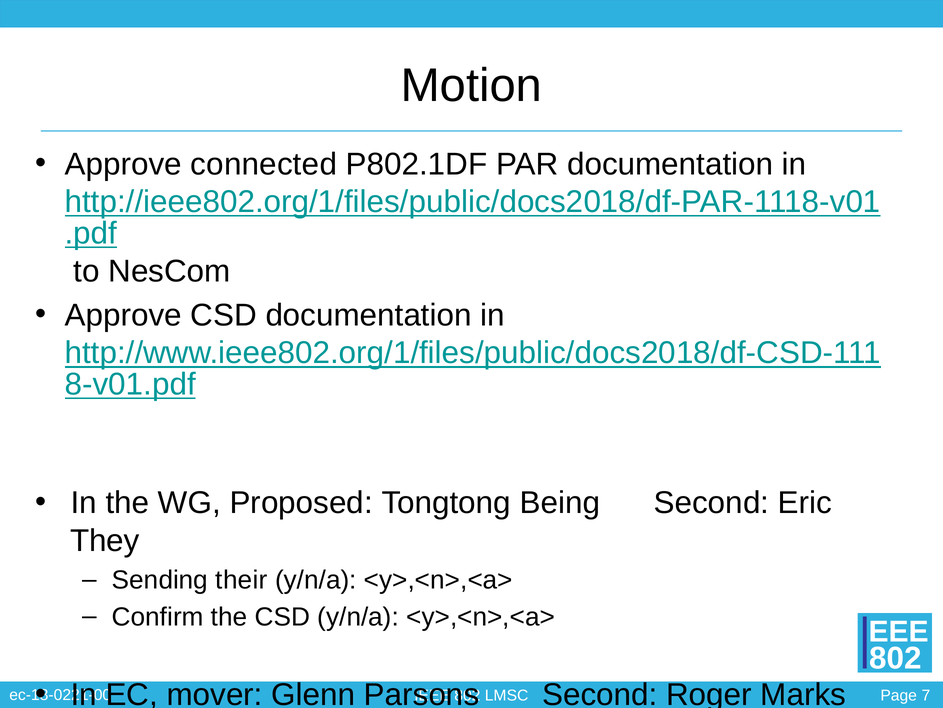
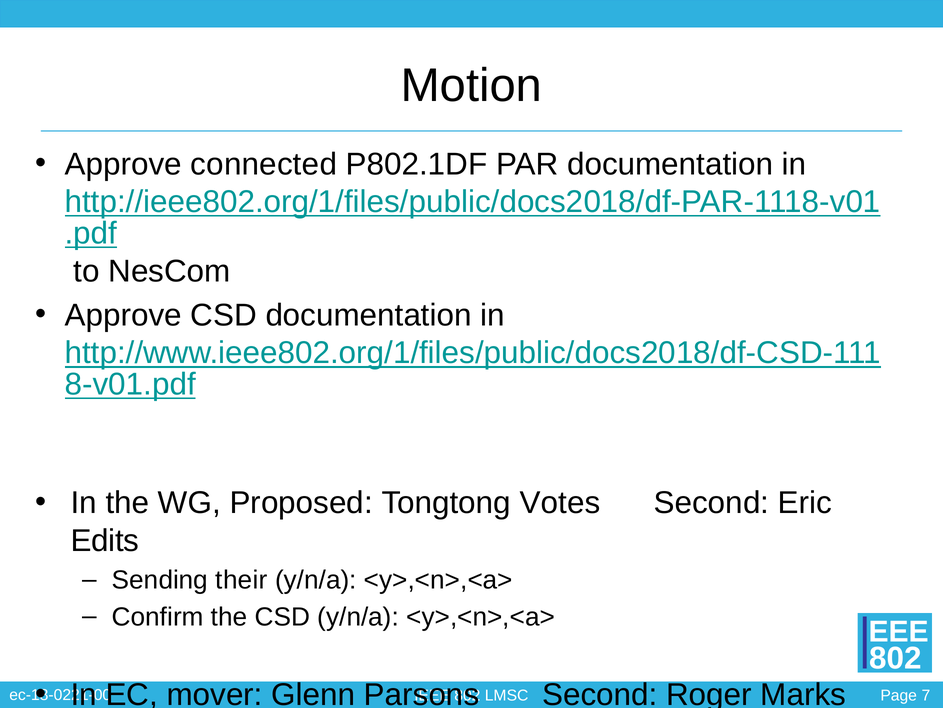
Being: Being -> Votes (560, 503)
They: They -> Edits (105, 540)
